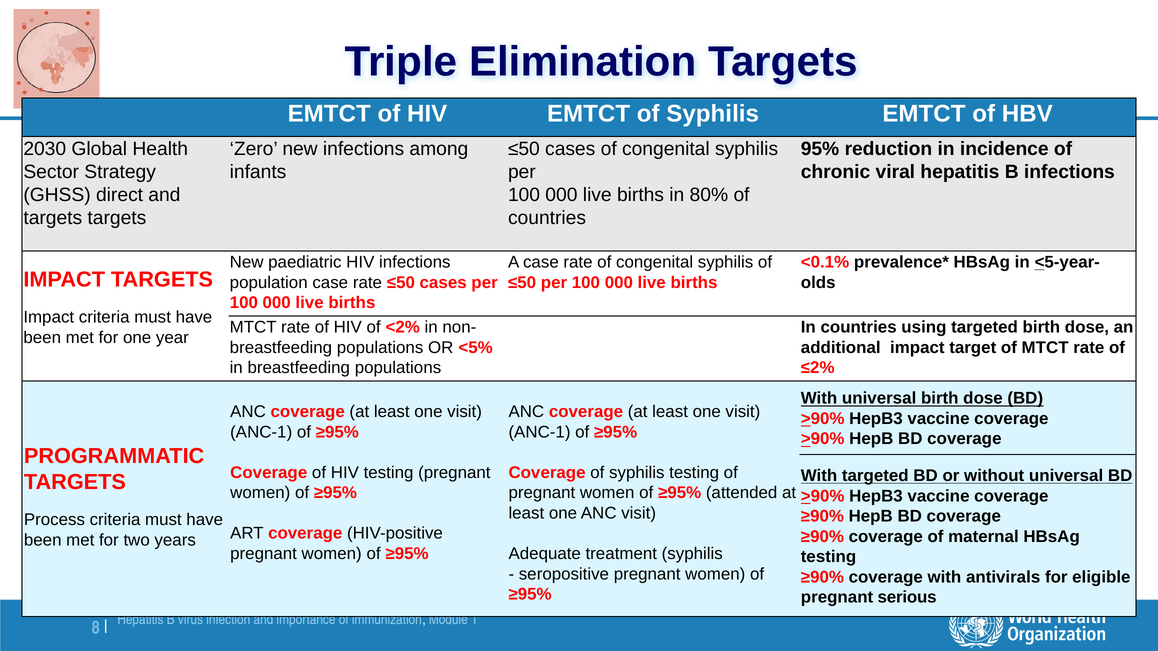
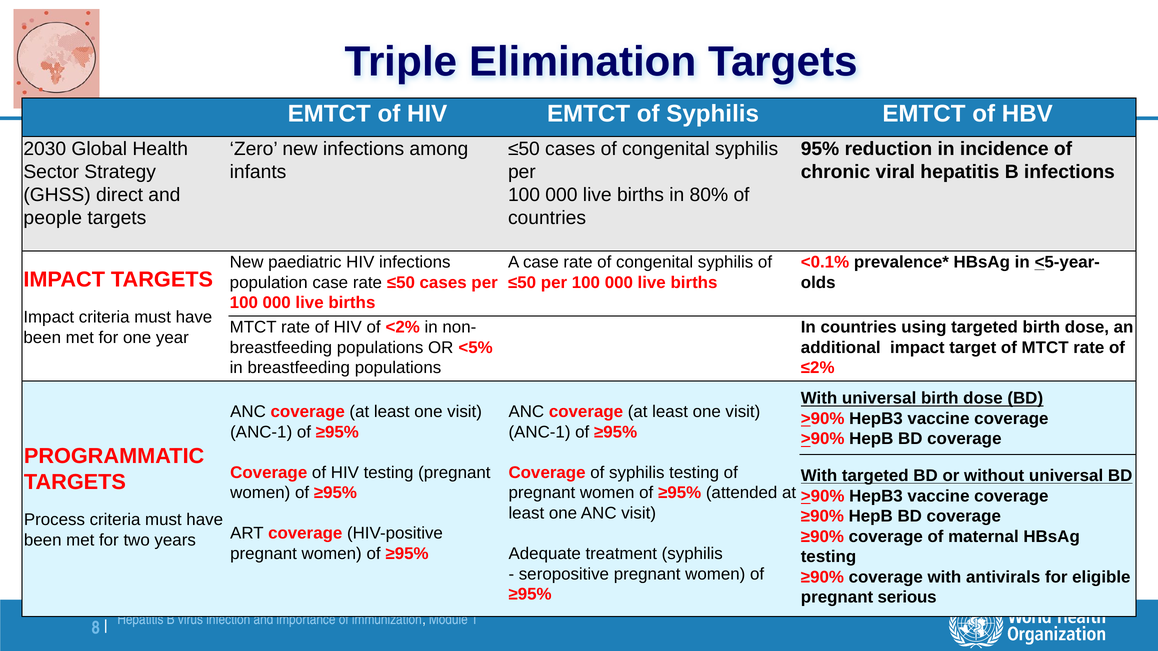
targets: targets -> people (53, 218)
